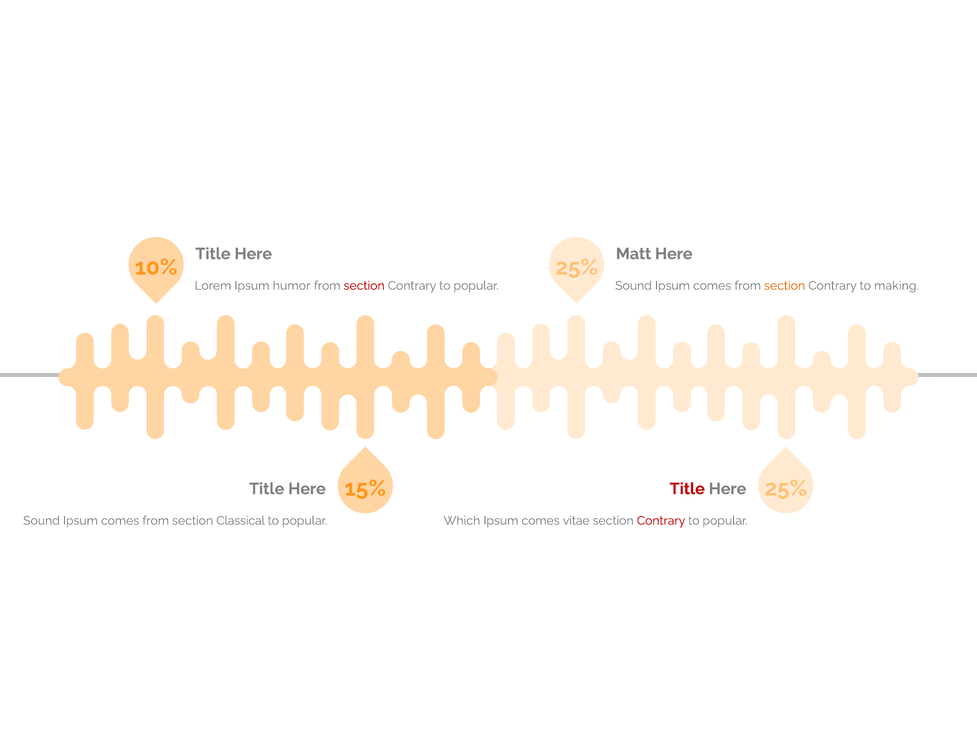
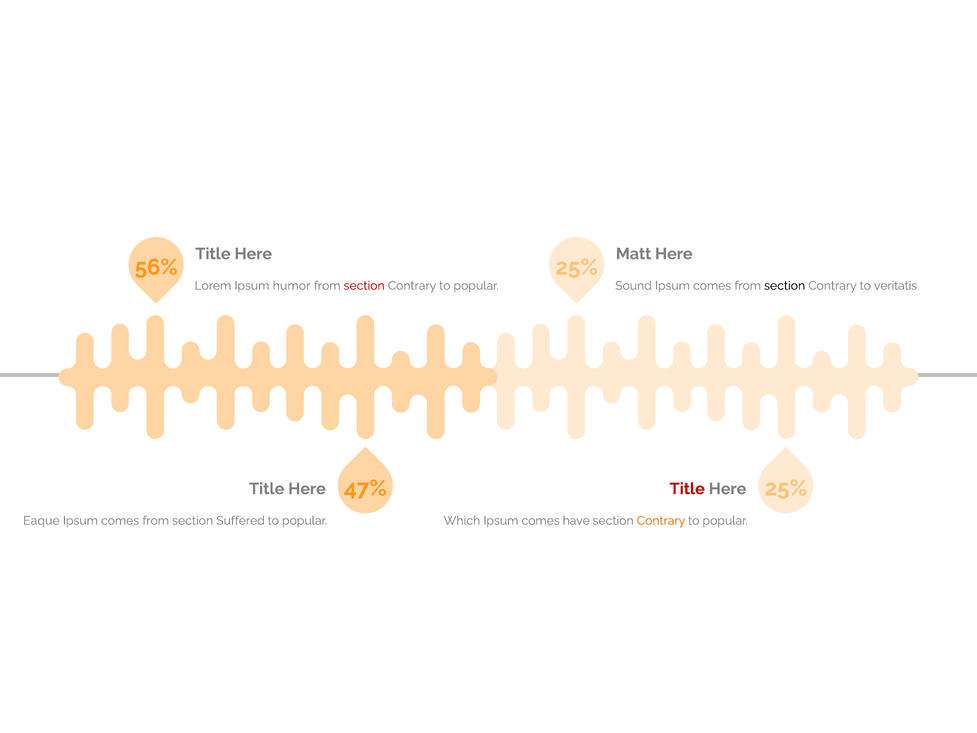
10%: 10% -> 56% (156, 267)
section colour: orange -> black (785, 286)
making: making -> veritatis (897, 286)
15%: 15% -> 47% (365, 488)
Sound: Sound -> Eaque (41, 520)
Classical: Classical -> Suffered (241, 520)
vitae: vitae -> have (576, 520)
Contrary colour: red -> orange (661, 520)
